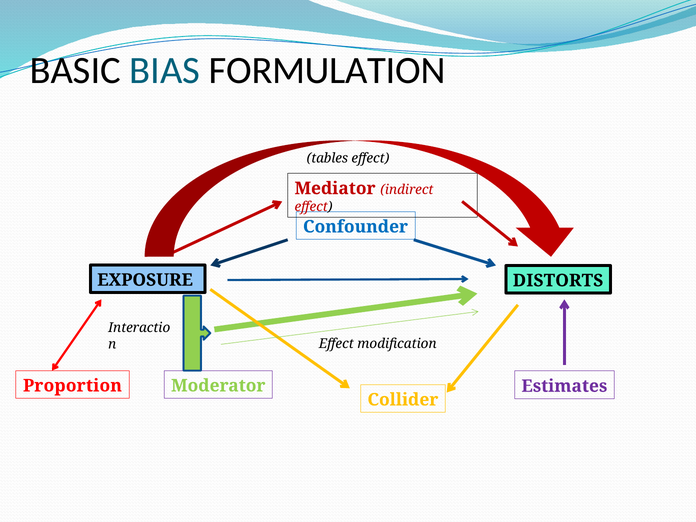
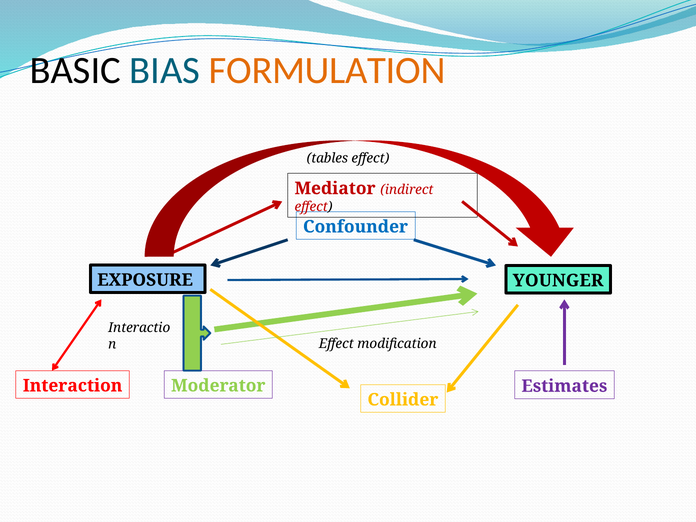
FORMULATION colour: black -> orange (327, 71)
DISTORTS: DISTORTS -> YOUNGER (558, 281)
Proportion: Proportion -> Interaction (73, 386)
